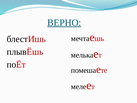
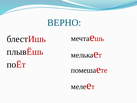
ВЕРНО underline: present -> none (64, 23)
